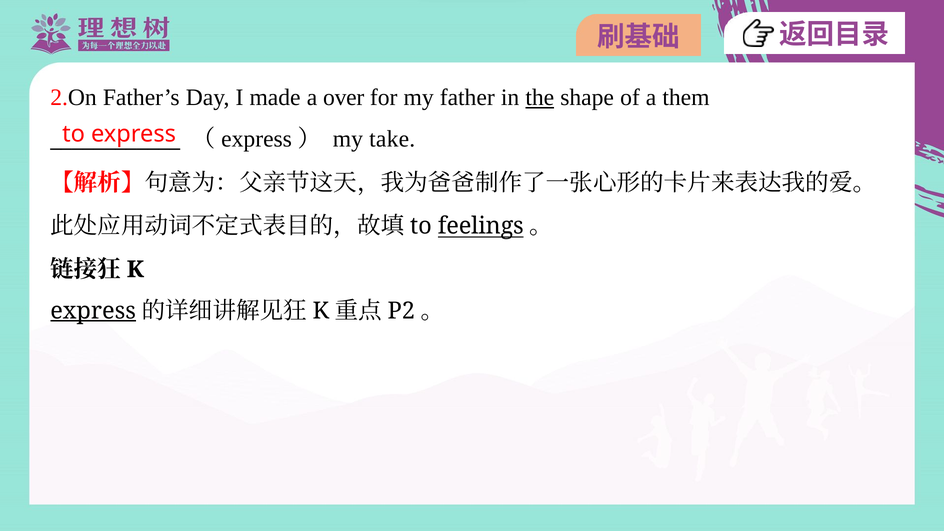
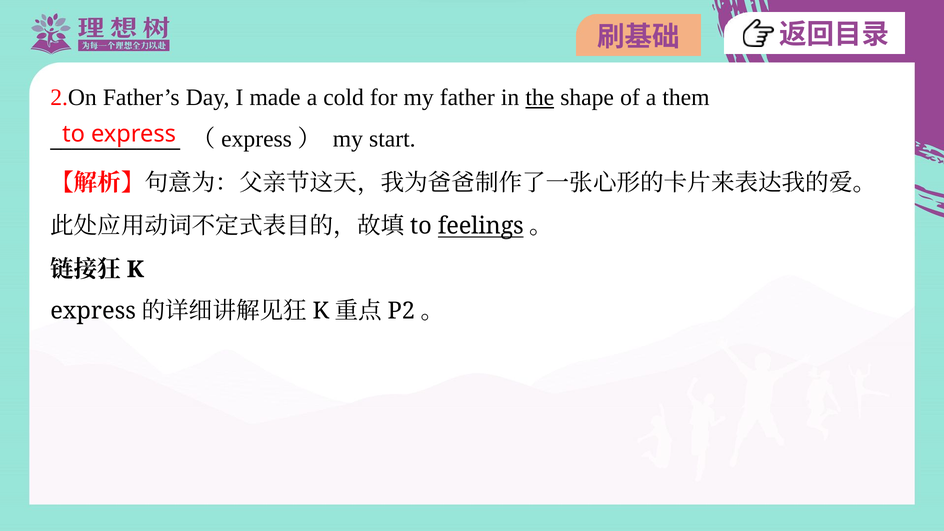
over: over -> cold (344, 98)
take: take -> start (392, 139)
express underline: present -> none (93, 311)
